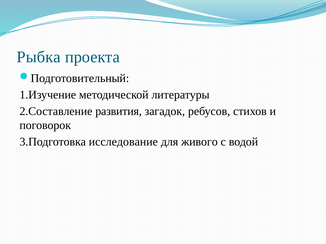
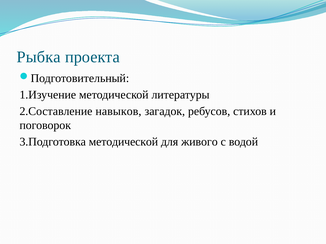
развития: развития -> навыков (118, 111)
3.Подготовка исследование: исследование -> методической (123, 142)
